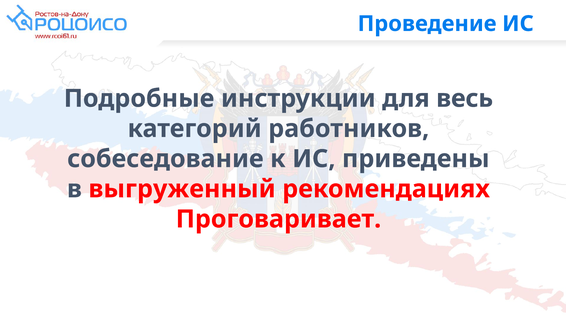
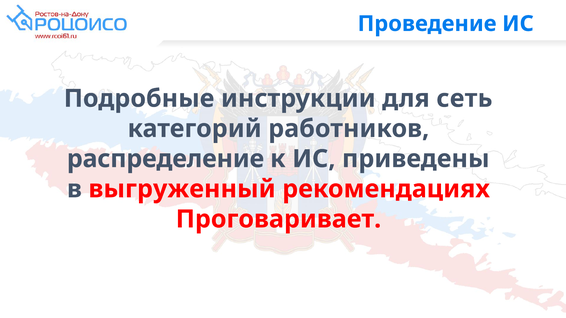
весь: весь -> сеть (464, 99)
собеседование: собеседование -> распределение (165, 159)
